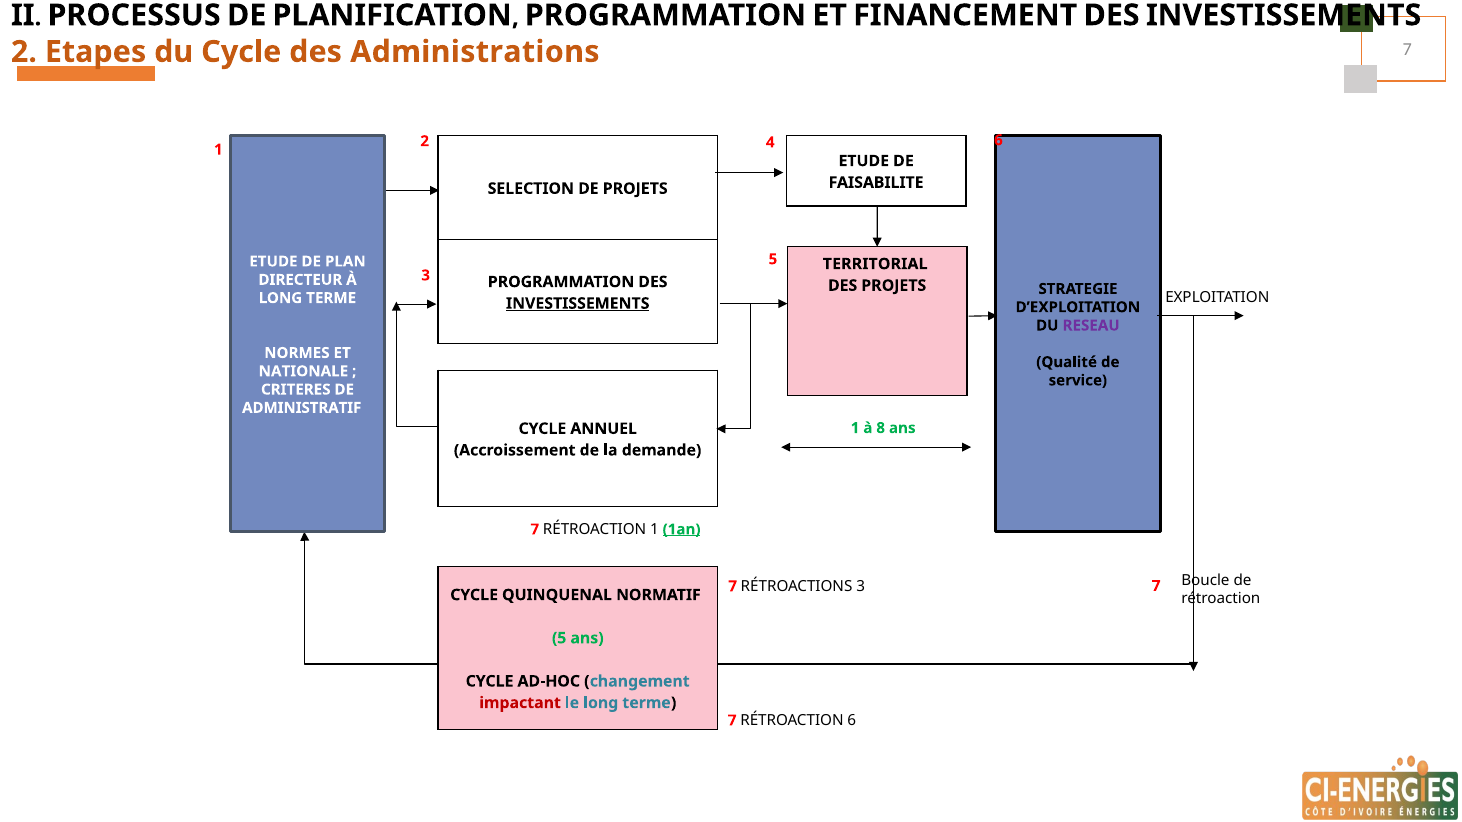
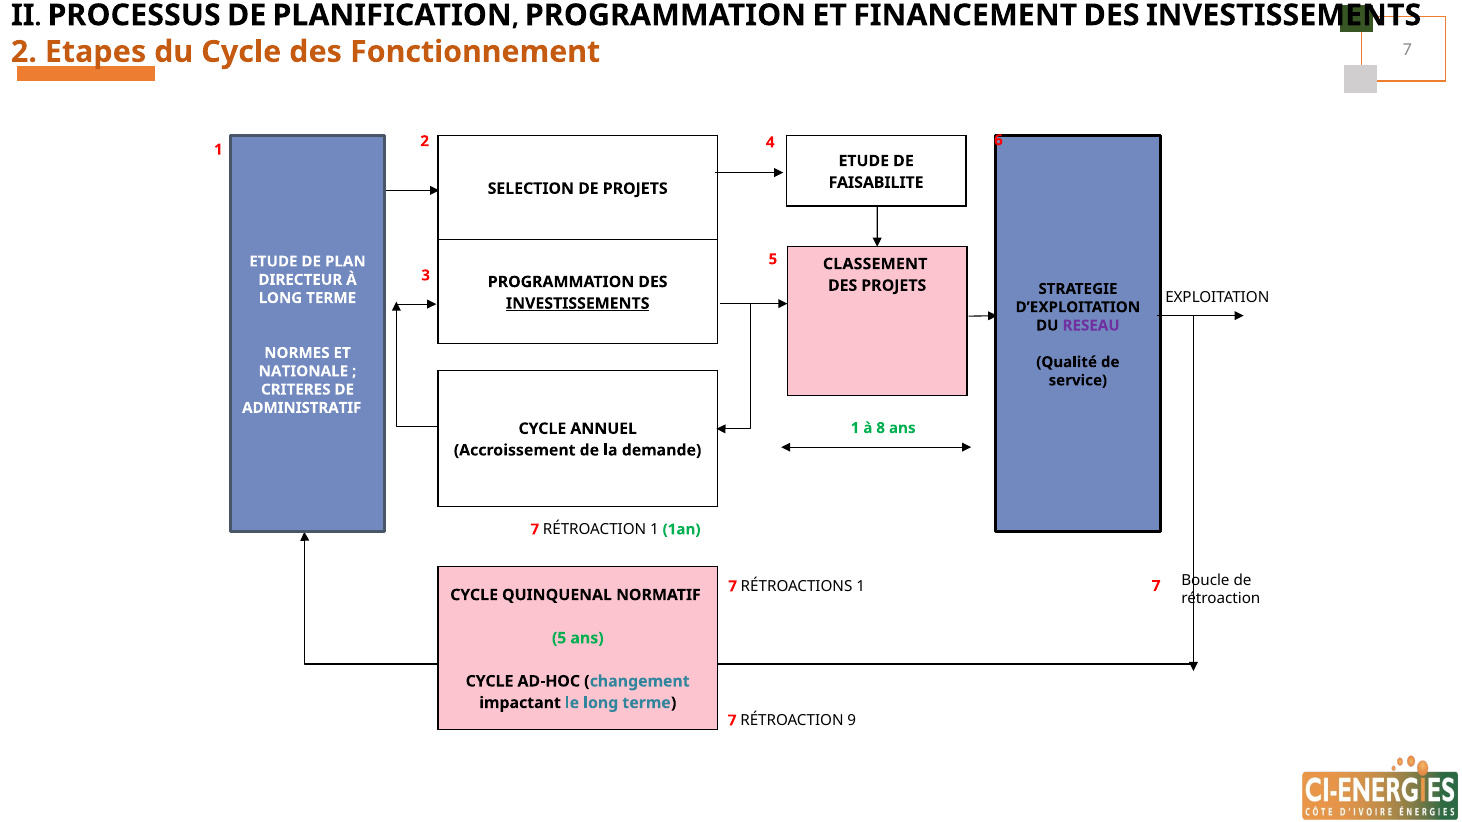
Administrations: Administrations -> Fonctionnement (475, 52)
TERRITORIAL: TERRITORIAL -> CLASSEMENT (875, 264)
1an underline: present -> none (682, 530)
RÉTROACTIONS 3: 3 -> 1 (861, 587)
impactant colour: red -> black (520, 703)
RÉTROACTION 6: 6 -> 9 (852, 721)
